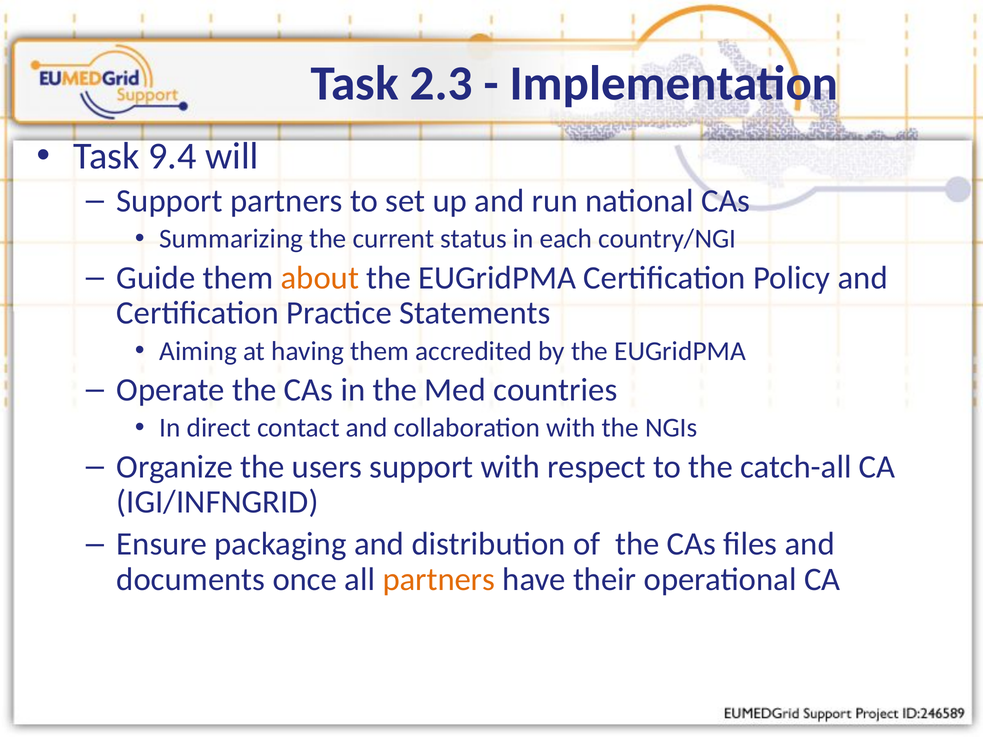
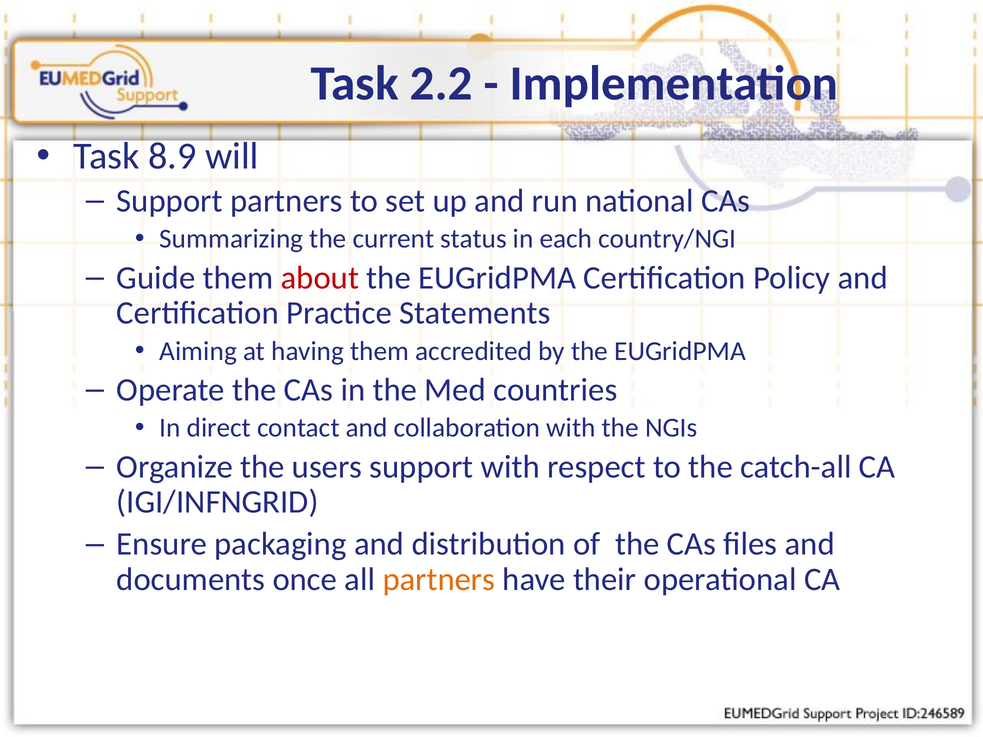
2.3: 2.3 -> 2.2 (441, 84)
9.4: 9.4 -> 8.9 (172, 156)
about colour: orange -> red (320, 278)
